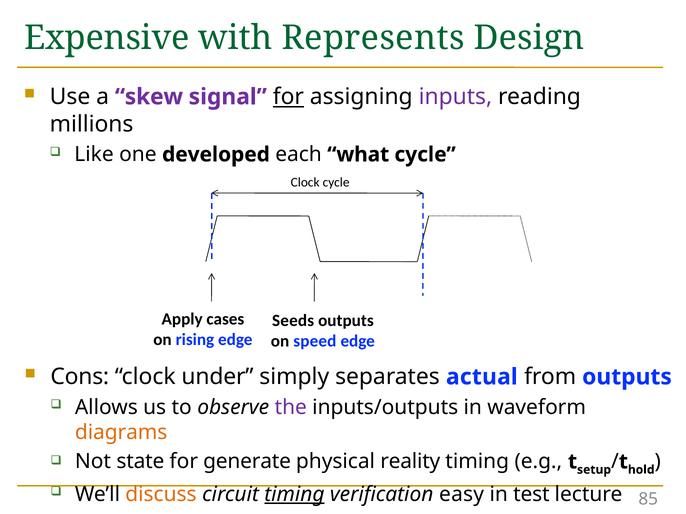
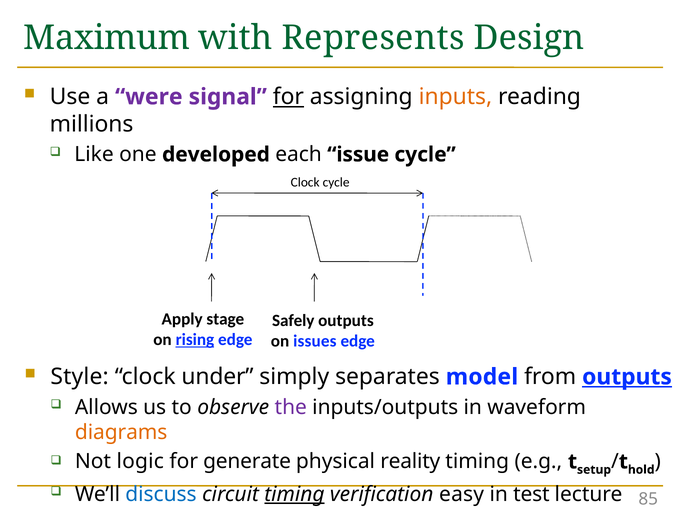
Expensive: Expensive -> Maximum (107, 38)
skew: skew -> were (149, 97)
inputs colour: purple -> orange (455, 97)
what: what -> issue (358, 155)
cases: cases -> stage (225, 319)
Seeds: Seeds -> Safely (293, 321)
rising underline: none -> present (195, 340)
speed: speed -> issues (315, 341)
Cons: Cons -> Style (80, 377)
actual: actual -> model (482, 377)
outputs underline: none -> present (627, 377)
state: state -> logic (140, 462)
discuss colour: orange -> blue (161, 495)
